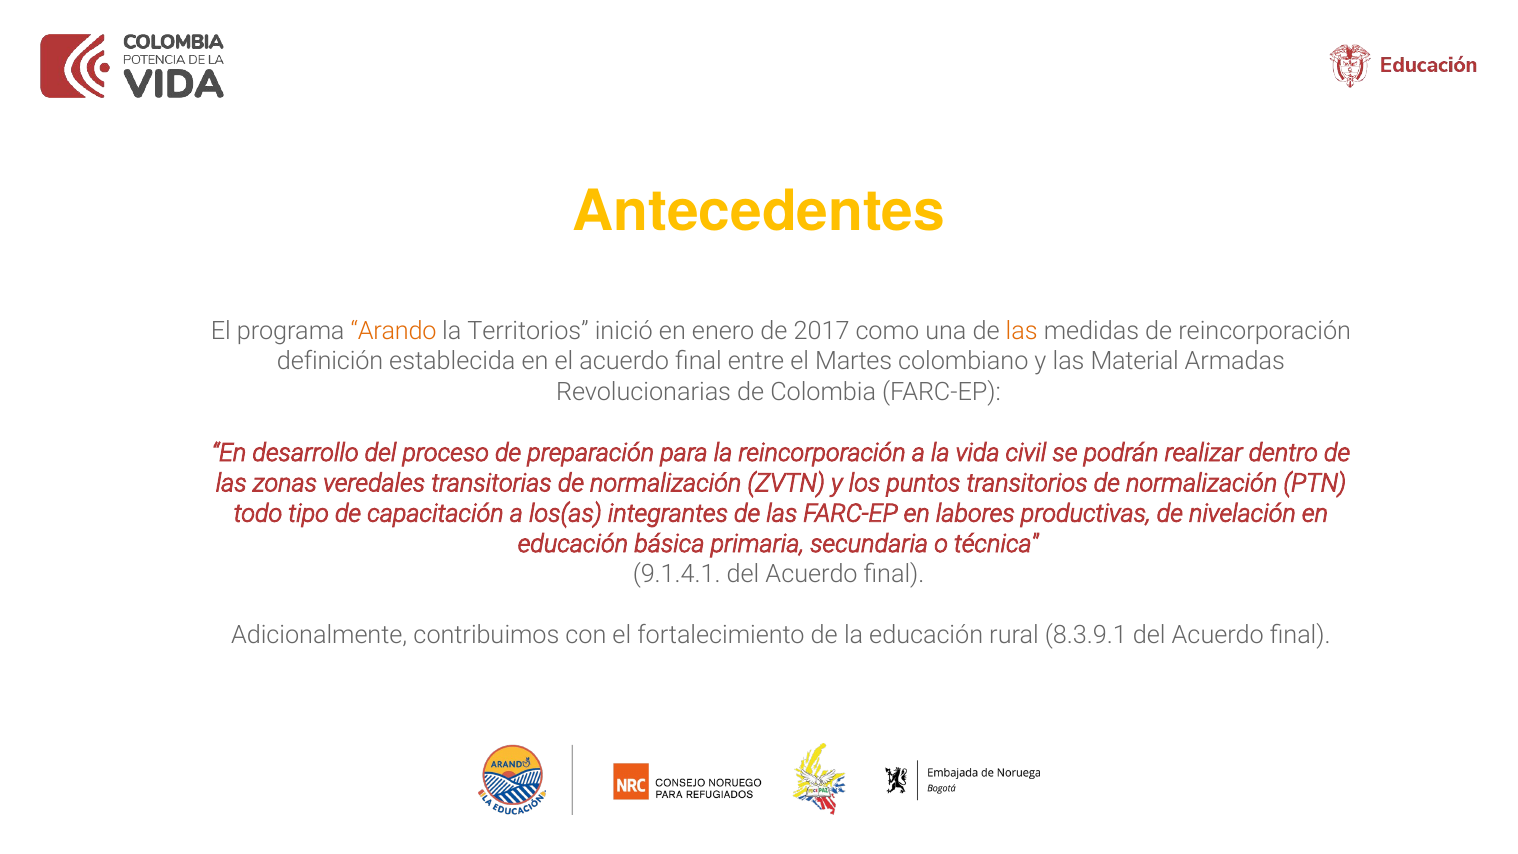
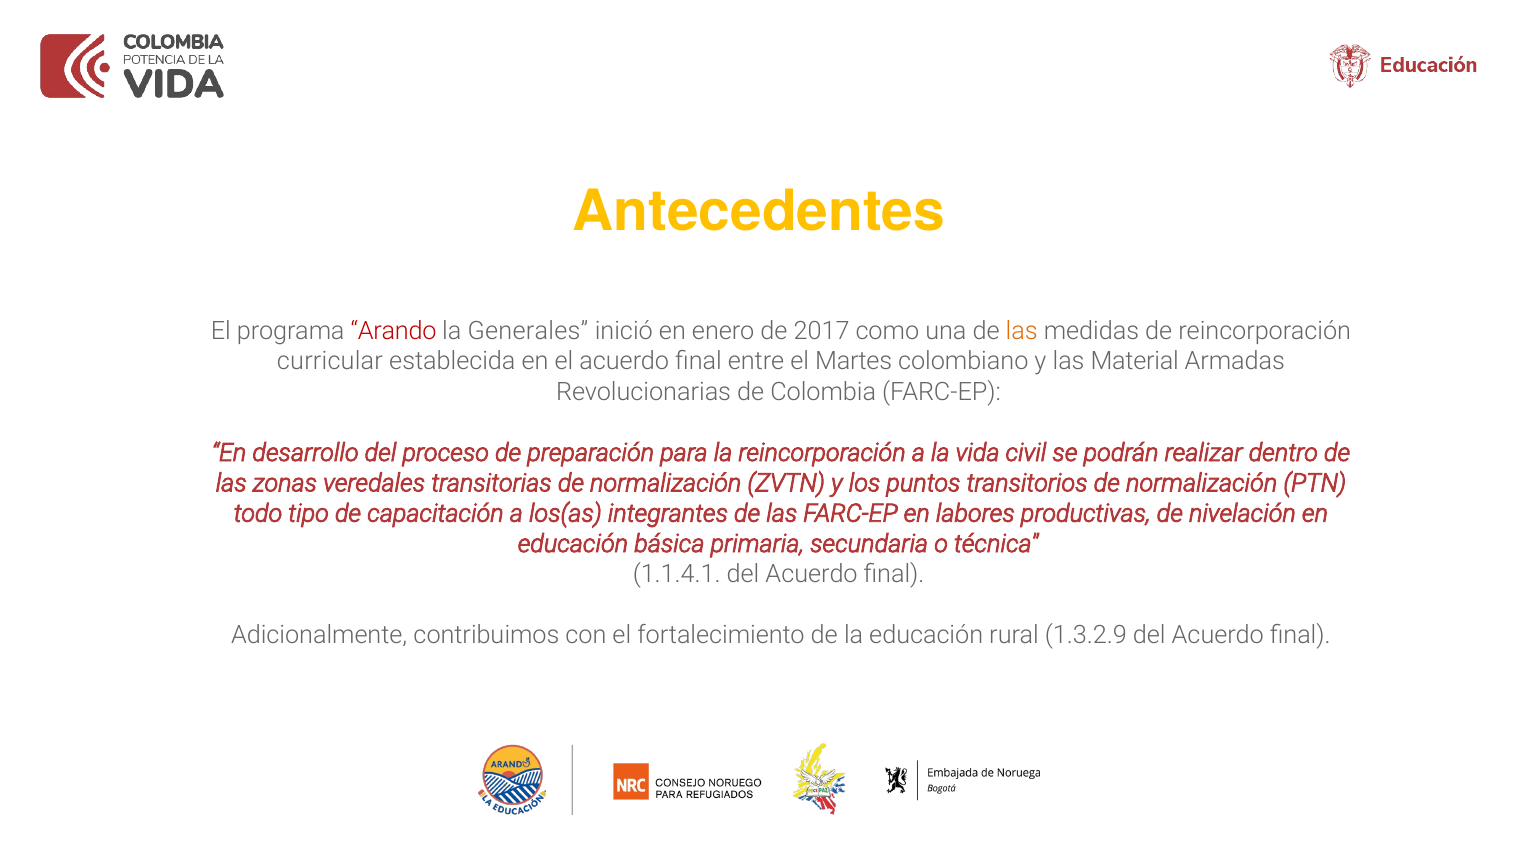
Arando colour: orange -> red (393, 331)
Territorios: Territorios -> Generales (528, 331)
definición: definición -> curricular (330, 362)
9.1.4.1: 9.1.4.1 -> 1.1.4.1 (677, 574)
8.3.9.1: 8.3.9.1 -> 1.3.2.9 (1086, 635)
